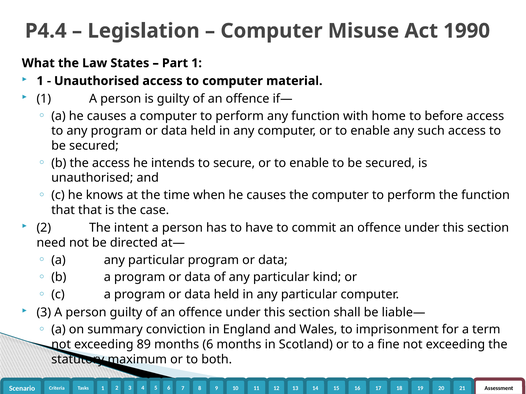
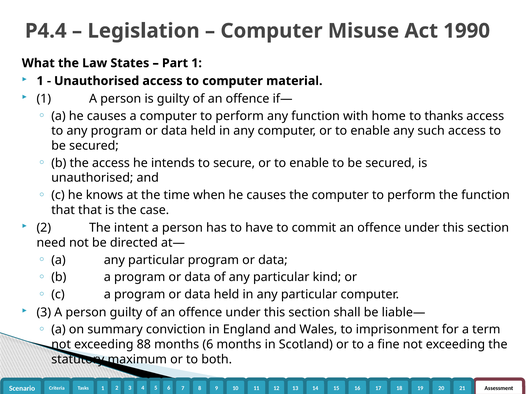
before: before -> thanks (444, 116)
89: 89 -> 88 (144, 345)
